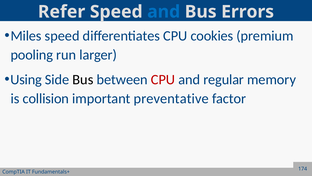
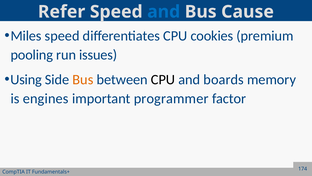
Errors: Errors -> Cause (248, 12)
larger: larger -> issues (98, 55)
Bus colour: black -> orange (83, 79)
CPU colour: red -> black (163, 79)
regular: regular -> boards (224, 79)
collision: collision -> engines (46, 98)
preventative: preventative -> programmer (171, 98)
